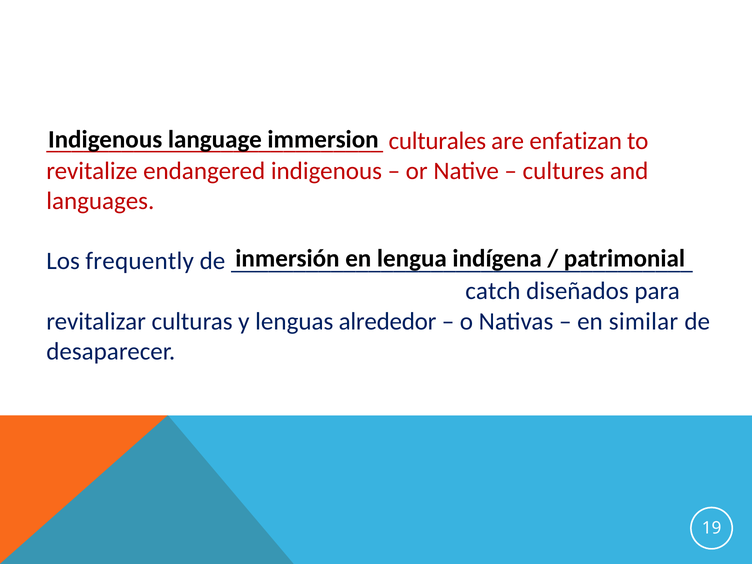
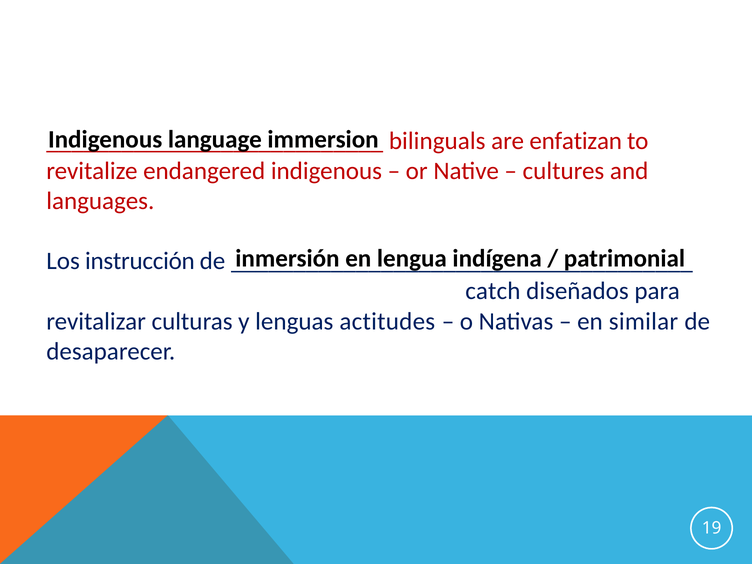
culturales: culturales -> bilinguals (437, 141)
frequently: frequently -> instrucción (140, 261)
alrededor: alrededor -> actitudes (387, 321)
